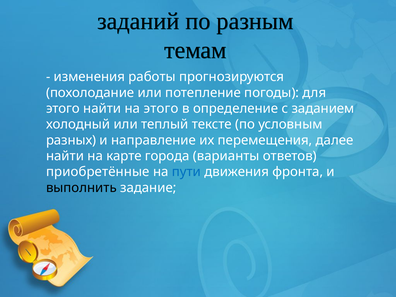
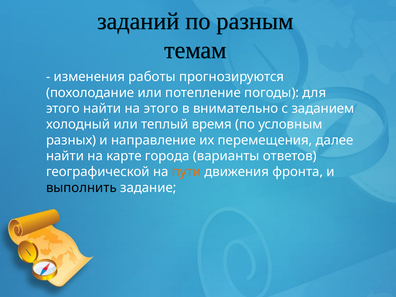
определение: определение -> внимательно (236, 109)
тексте: тексте -> время (212, 124)
приобретённые: приобретённые -> географической (98, 172)
пути colour: blue -> orange (186, 172)
